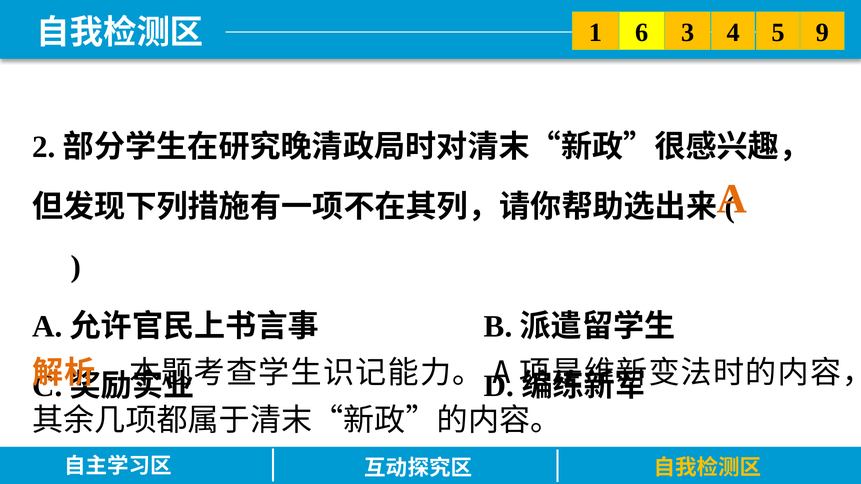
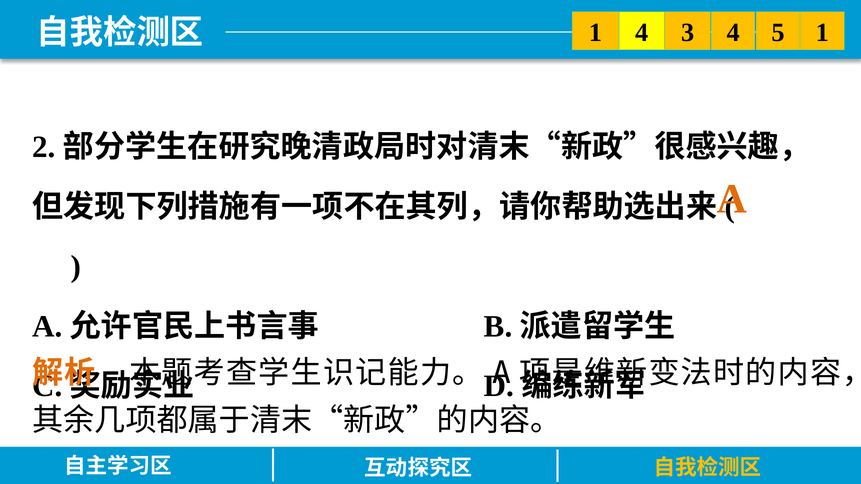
6: 6 -> 4 (642, 33)
5 9: 9 -> 1 (822, 32)
